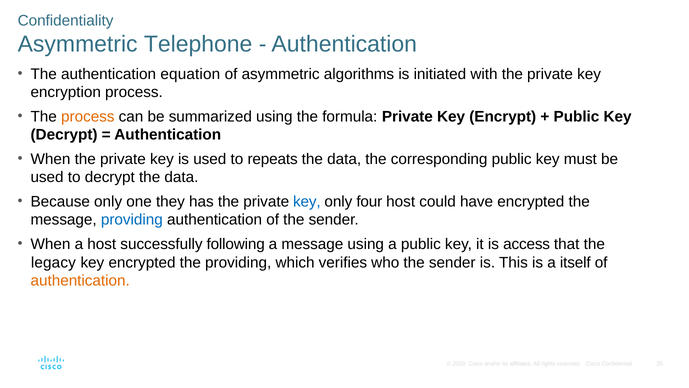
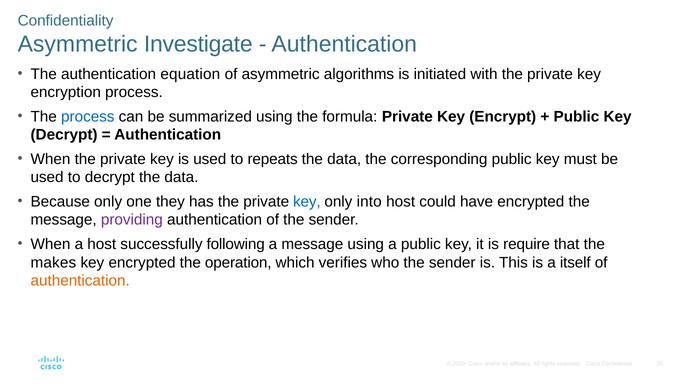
Telephone: Telephone -> Investigate (198, 44)
process colour: orange -> blue (88, 116)
four: four -> into (369, 201)
providing colour: blue -> purple (132, 220)
access: access -> require (527, 244)
legacy: legacy -> makes (53, 262)
the providing: providing -> operation (238, 262)
